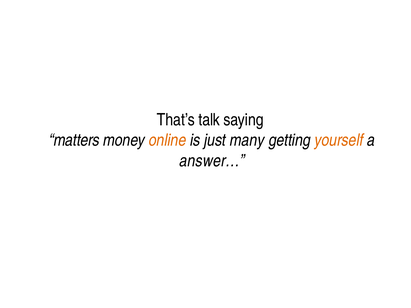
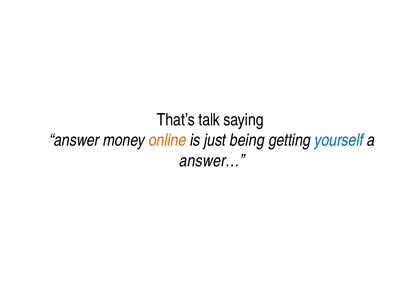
matters: matters -> answer (74, 140)
many: many -> being (247, 140)
yourself colour: orange -> blue (339, 140)
